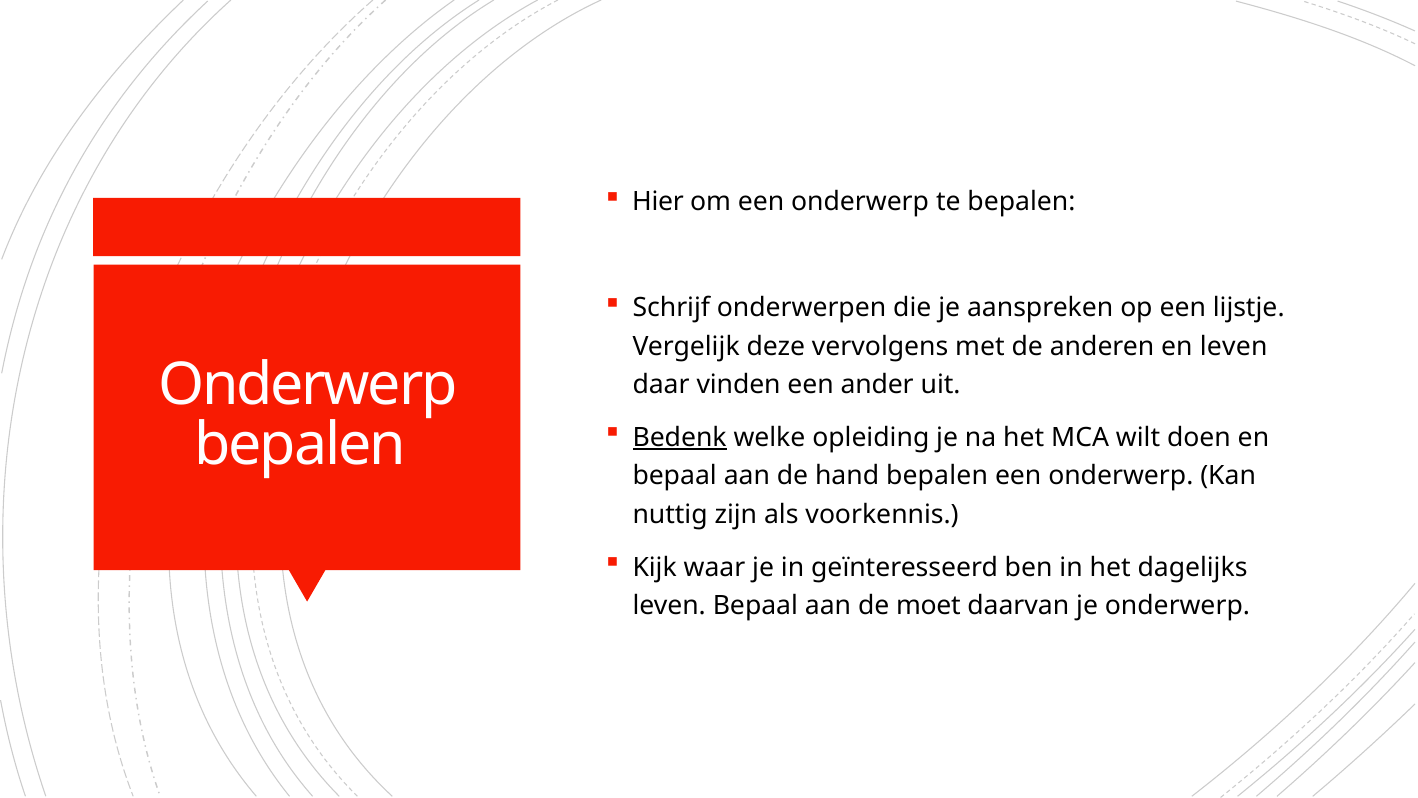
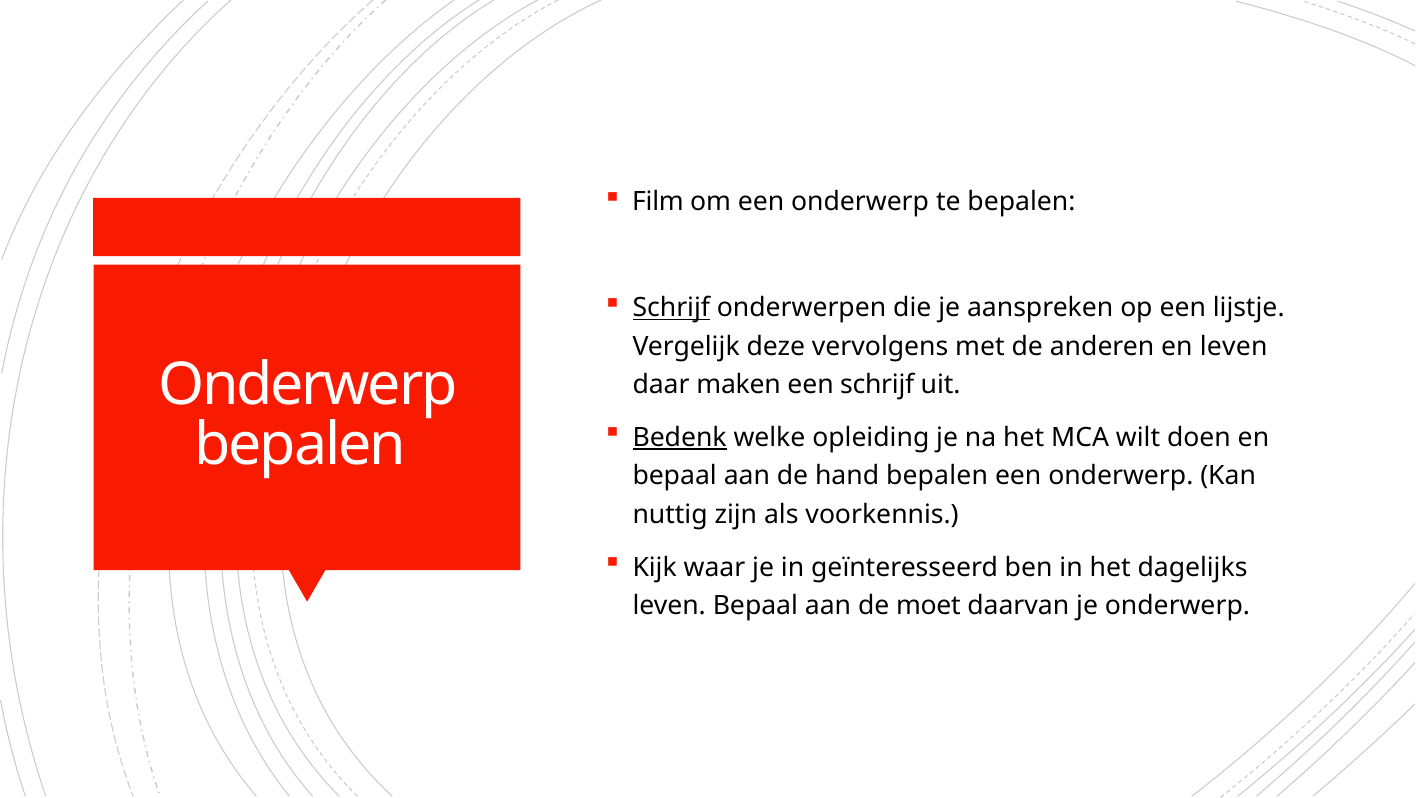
Hier: Hier -> Film (658, 202)
Schrijf underline: none -> present (671, 308)
vinden: vinden -> maken (739, 385)
een ander: ander -> schrijf (877, 385)
